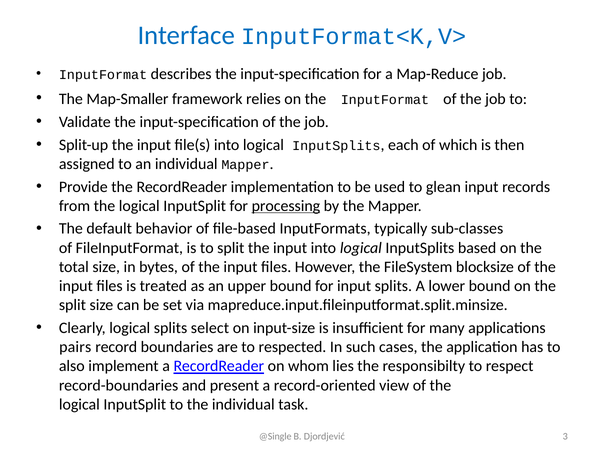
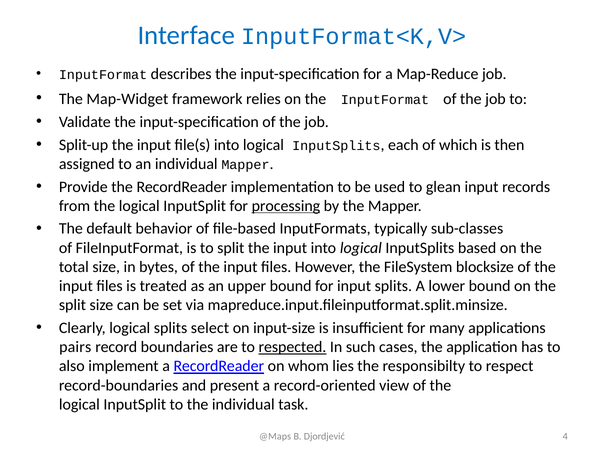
Map-Smaller: Map-Smaller -> Map-Widget (127, 99)
respected underline: none -> present (292, 347)
@Single: @Single -> @Maps (275, 437)
3: 3 -> 4 (565, 437)
